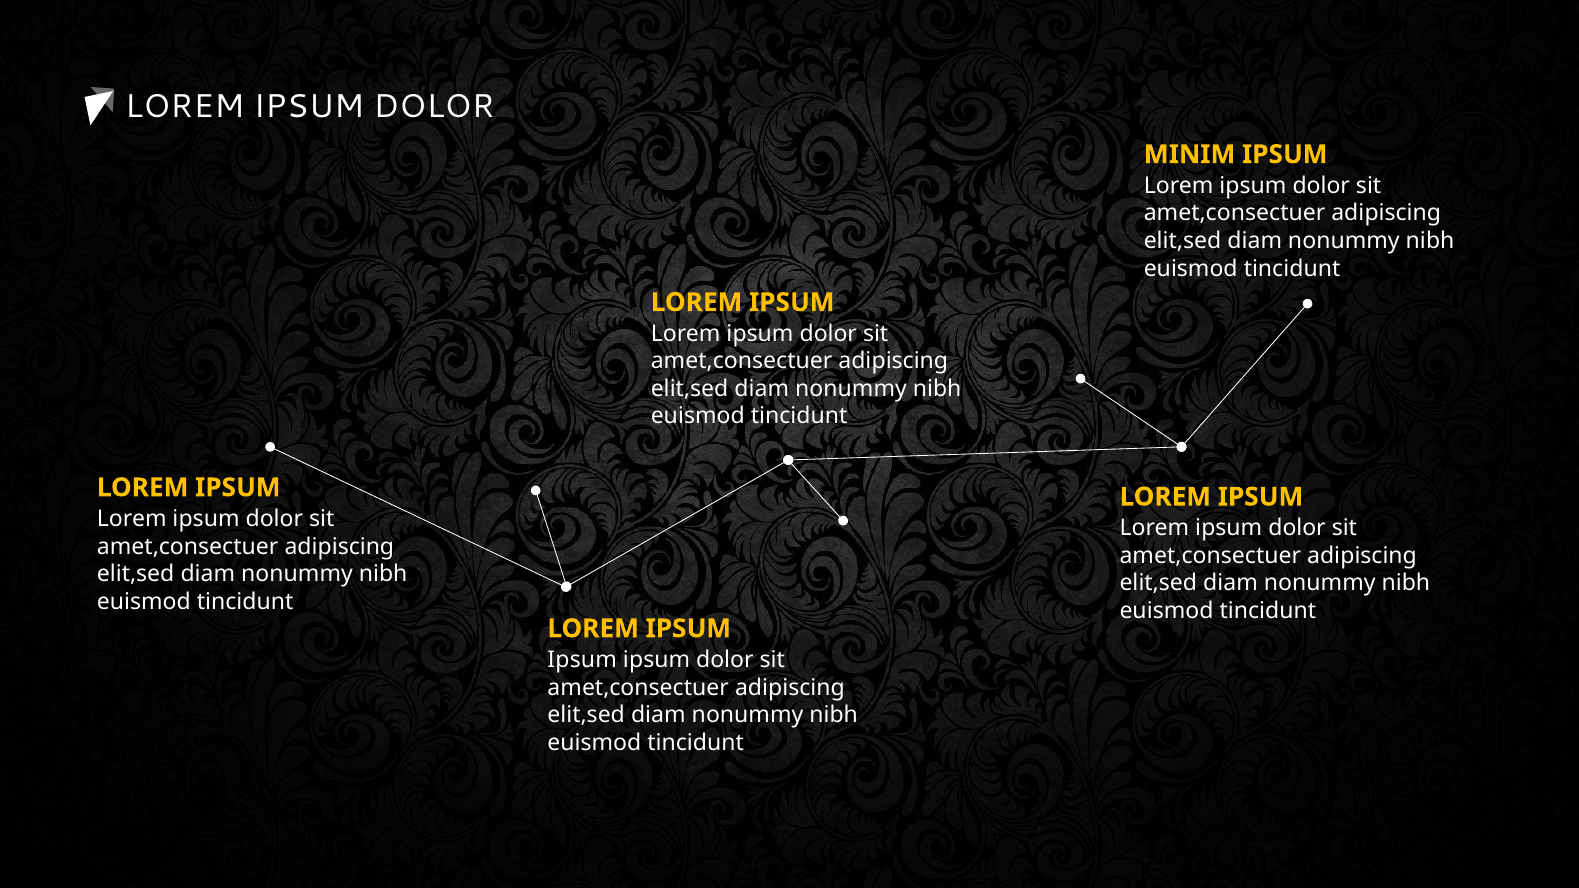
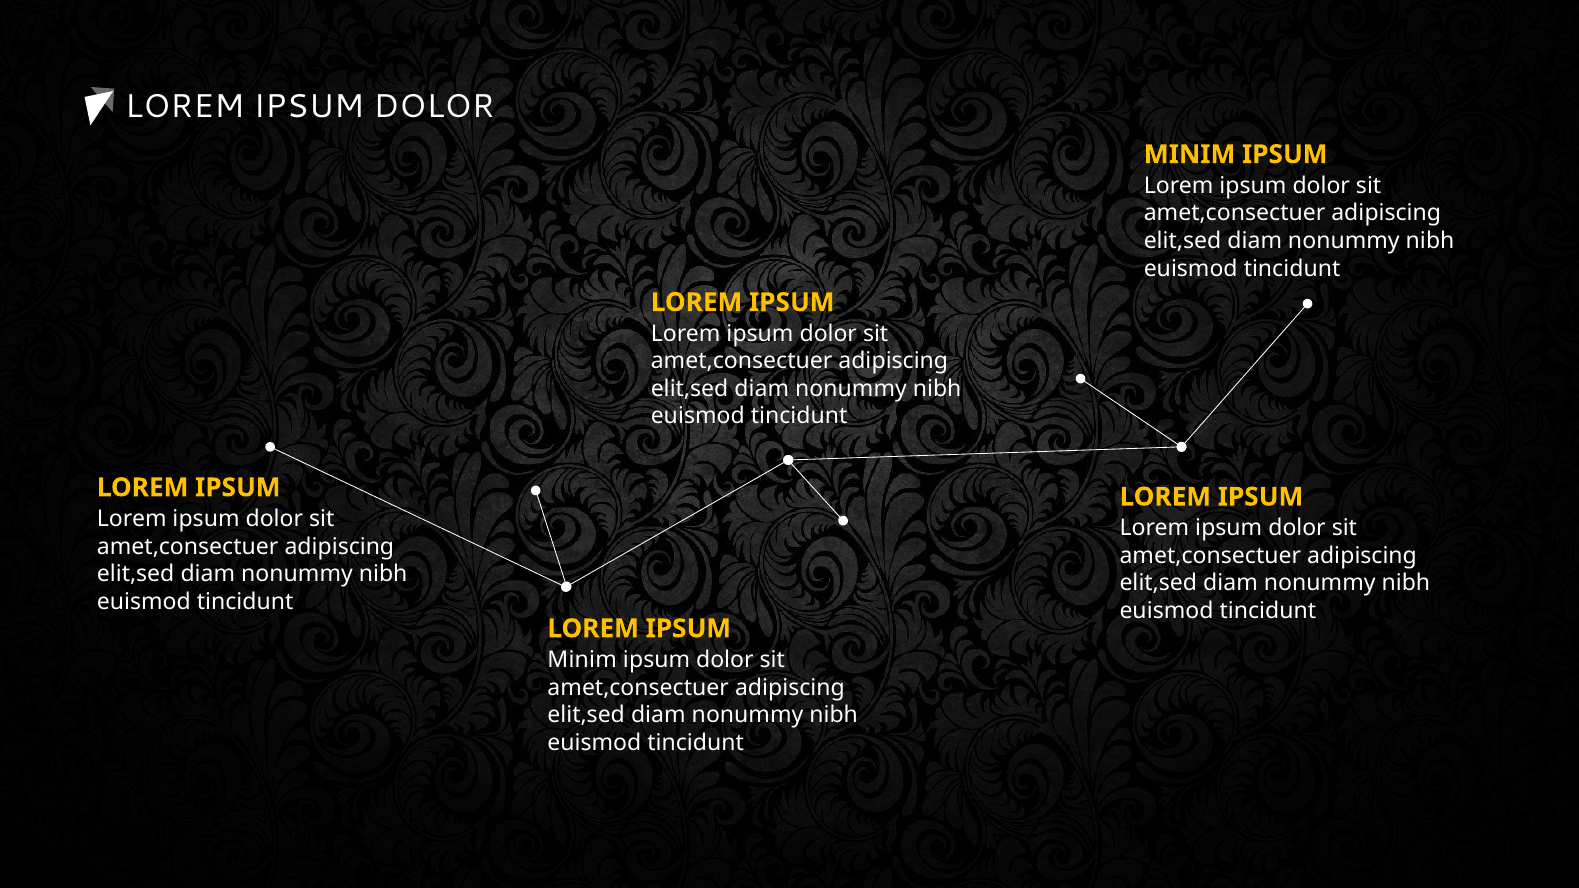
Ipsum: Ipsum -> Minim (582, 660)
